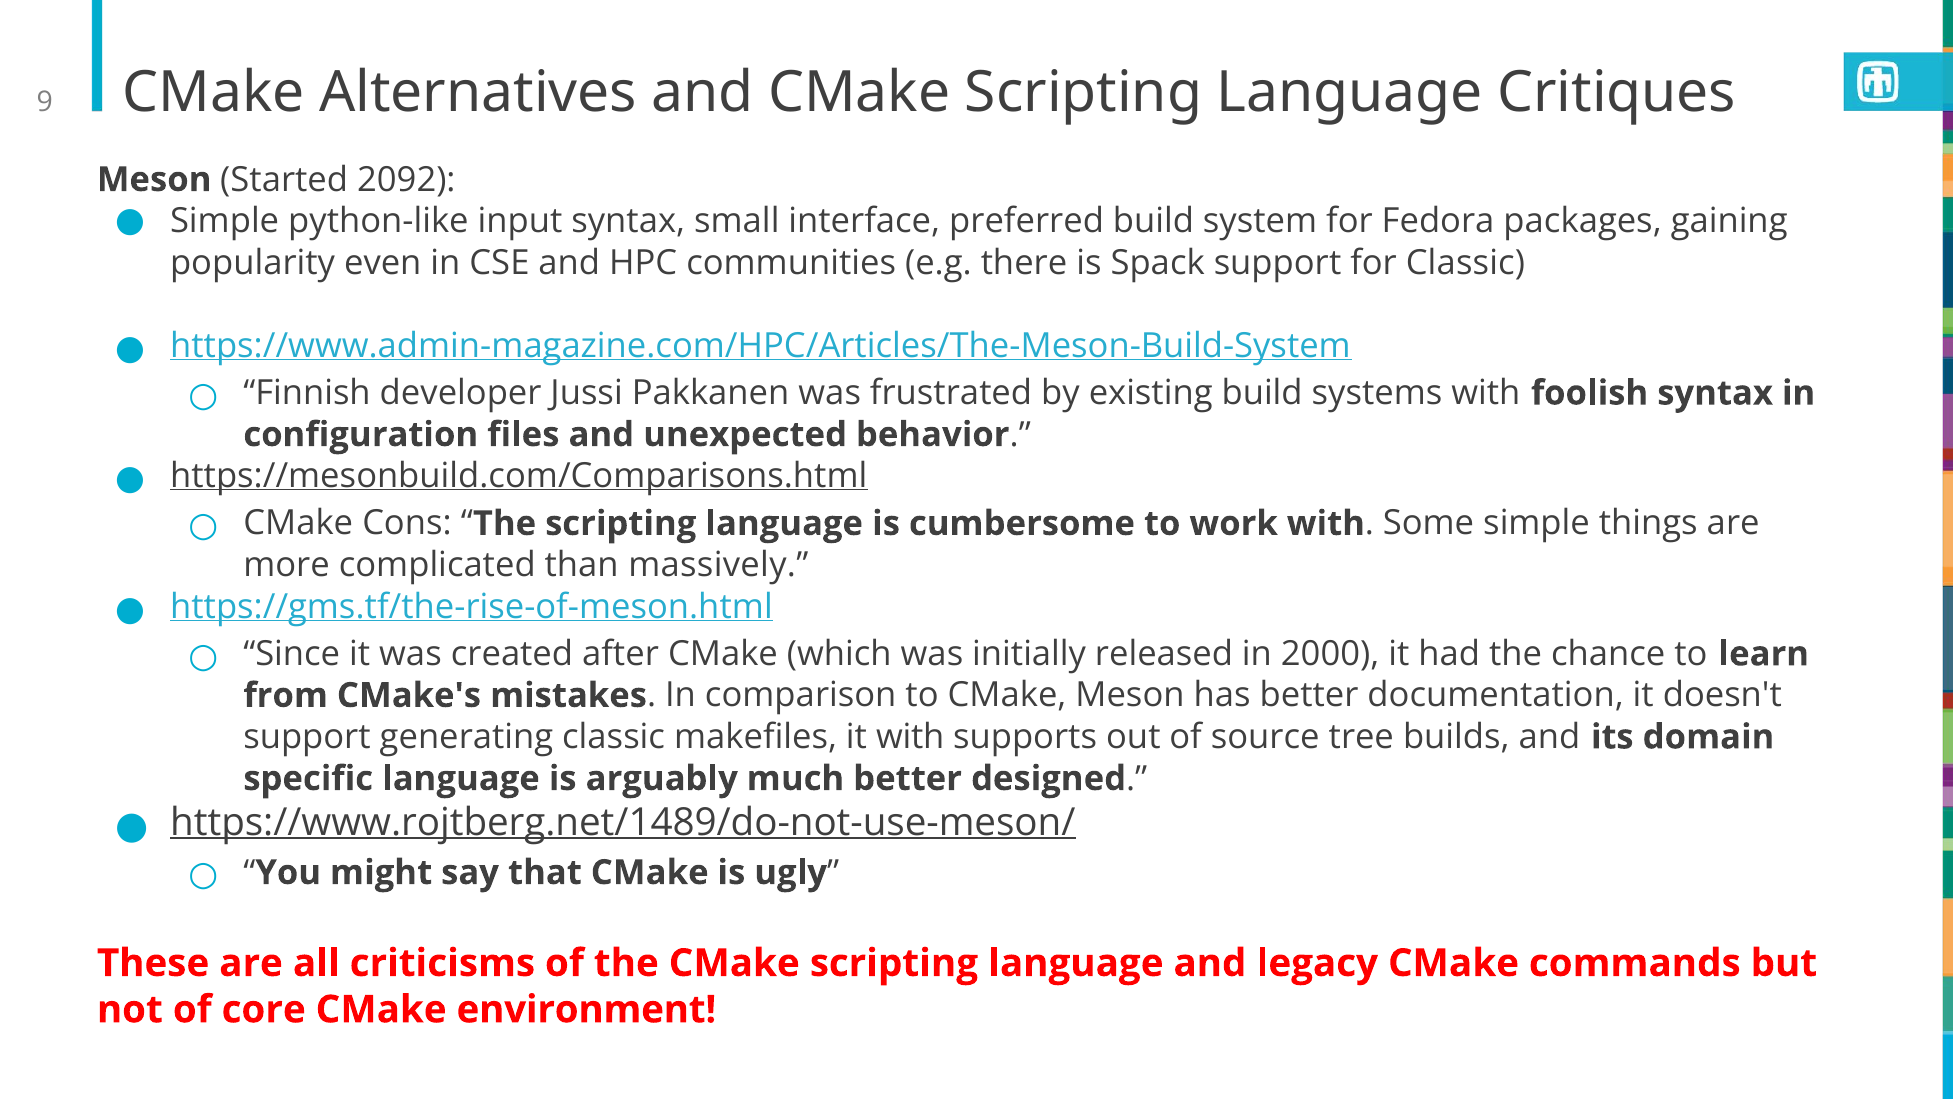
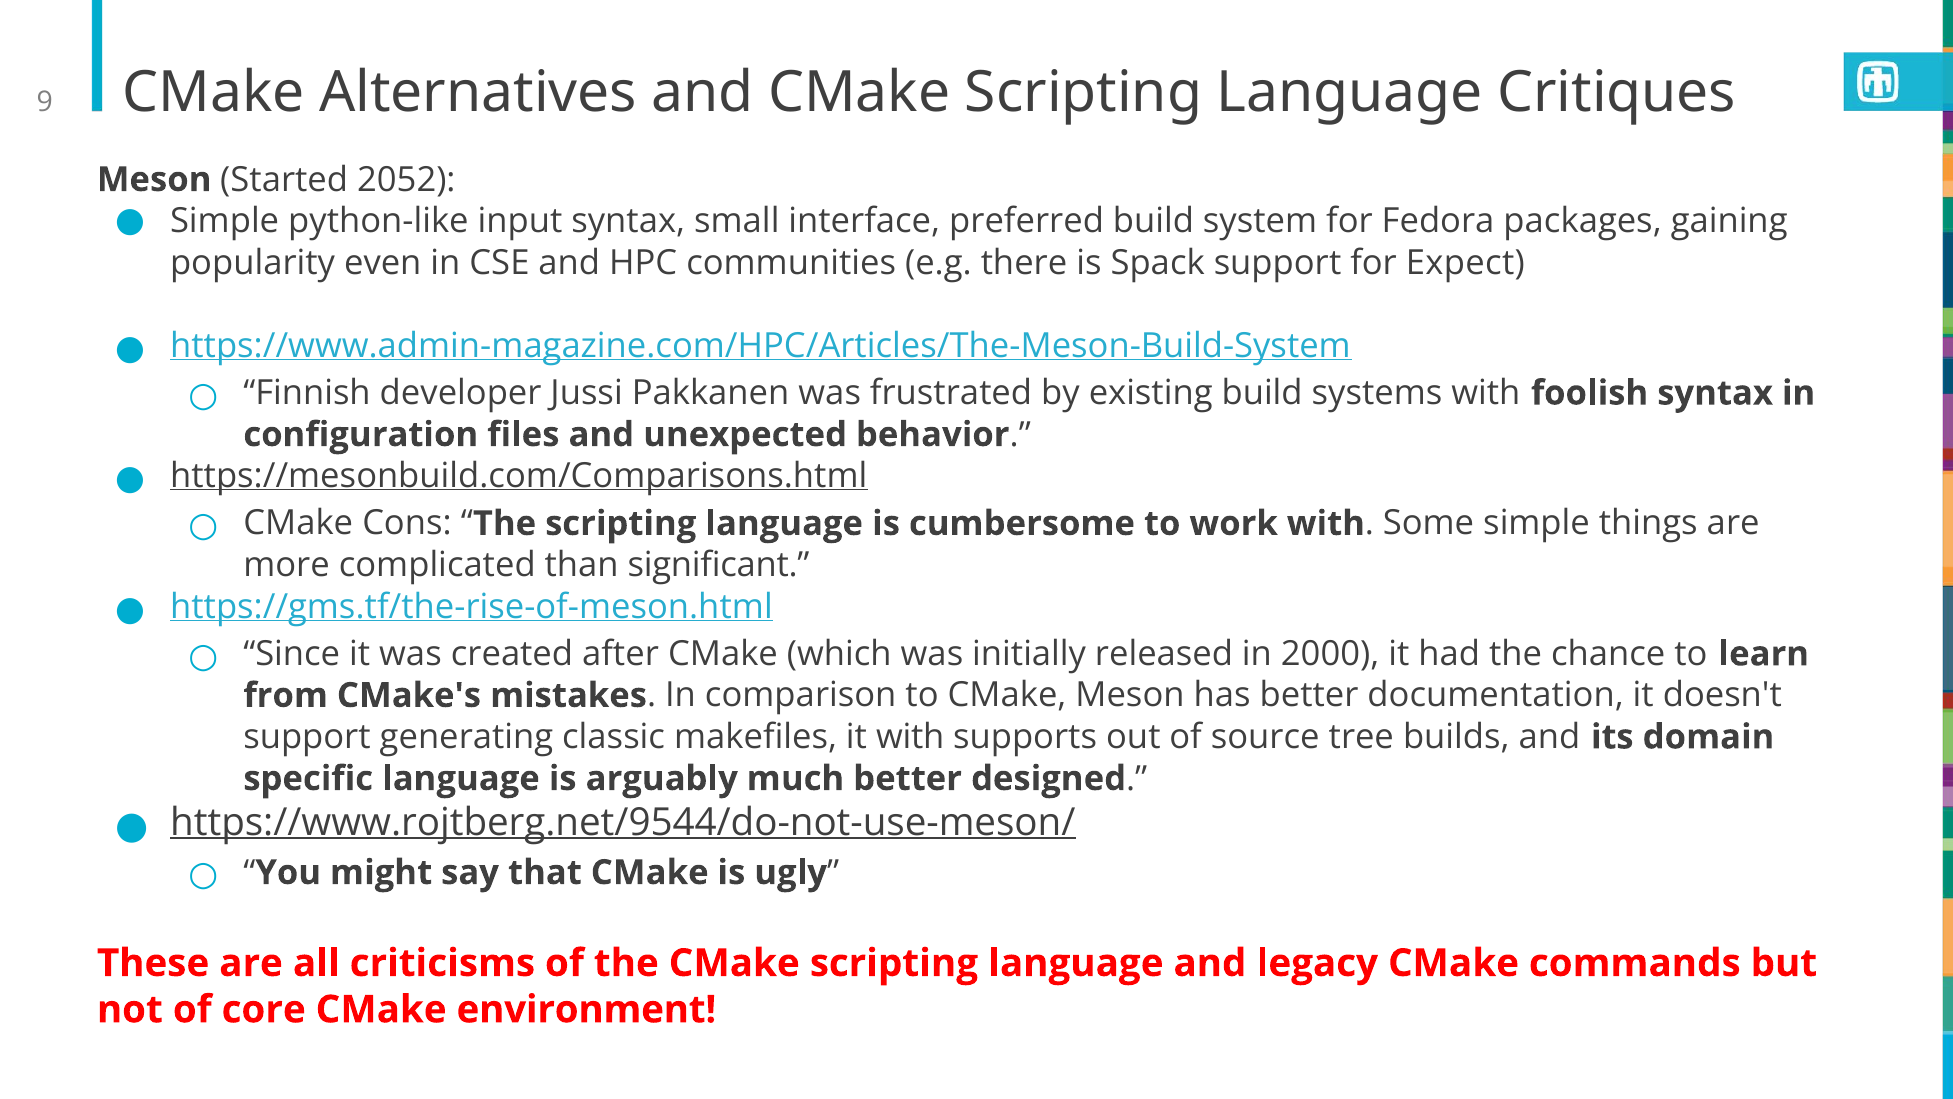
2092: 2092 -> 2052 (406, 180)
for Classic: Classic -> Expect (1465, 263)
massively: massively -> significant (719, 565)
https://www.rojtberg.net/1489/do-not-use-meson/: https://www.rojtberg.net/1489/do-not-use-meson/ -> https://www.rojtberg.net/9544/do-not-use-meson/ (623, 822)
